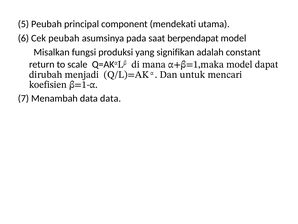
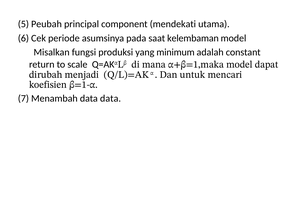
Cek peubah: peubah -> periode (64, 38)
berpendapat: berpendapat -> kelembaman (193, 38)
signifikan: signifikan -> minimum (176, 52)
